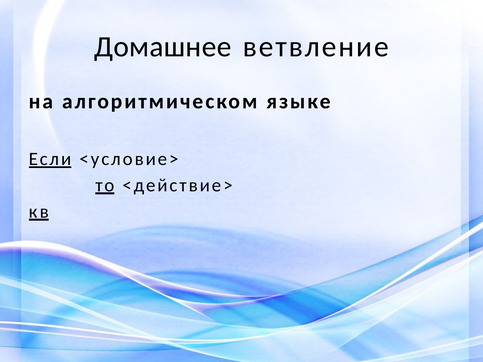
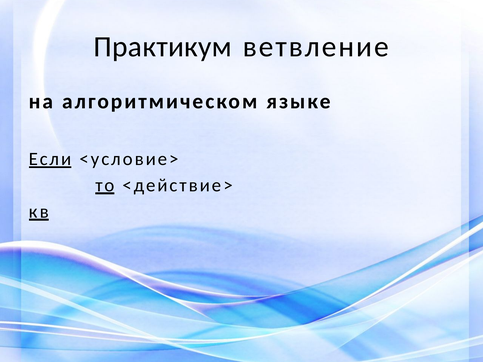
Домашнее: Домашнее -> Практикум (163, 47)
